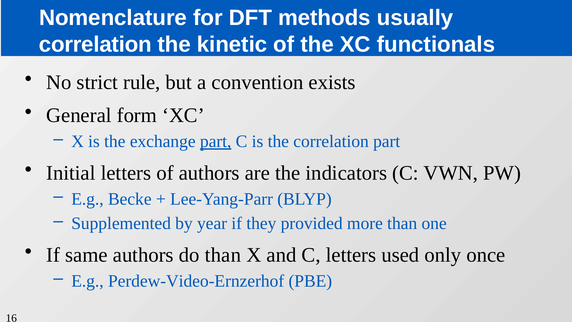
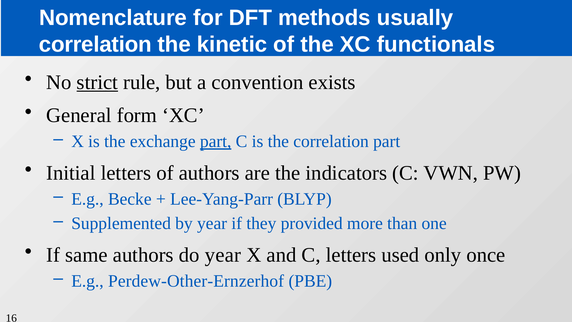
strict underline: none -> present (97, 82)
do than: than -> year (223, 255)
Perdew-Video-Ernzerhof: Perdew-Video-Ernzerhof -> Perdew-Other-Ernzerhof (196, 281)
